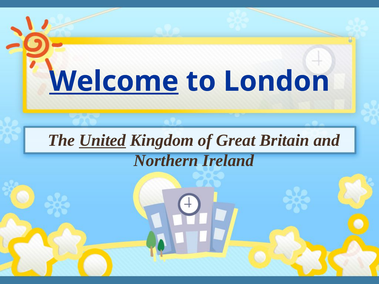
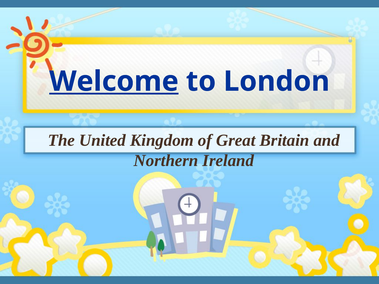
United underline: present -> none (102, 141)
